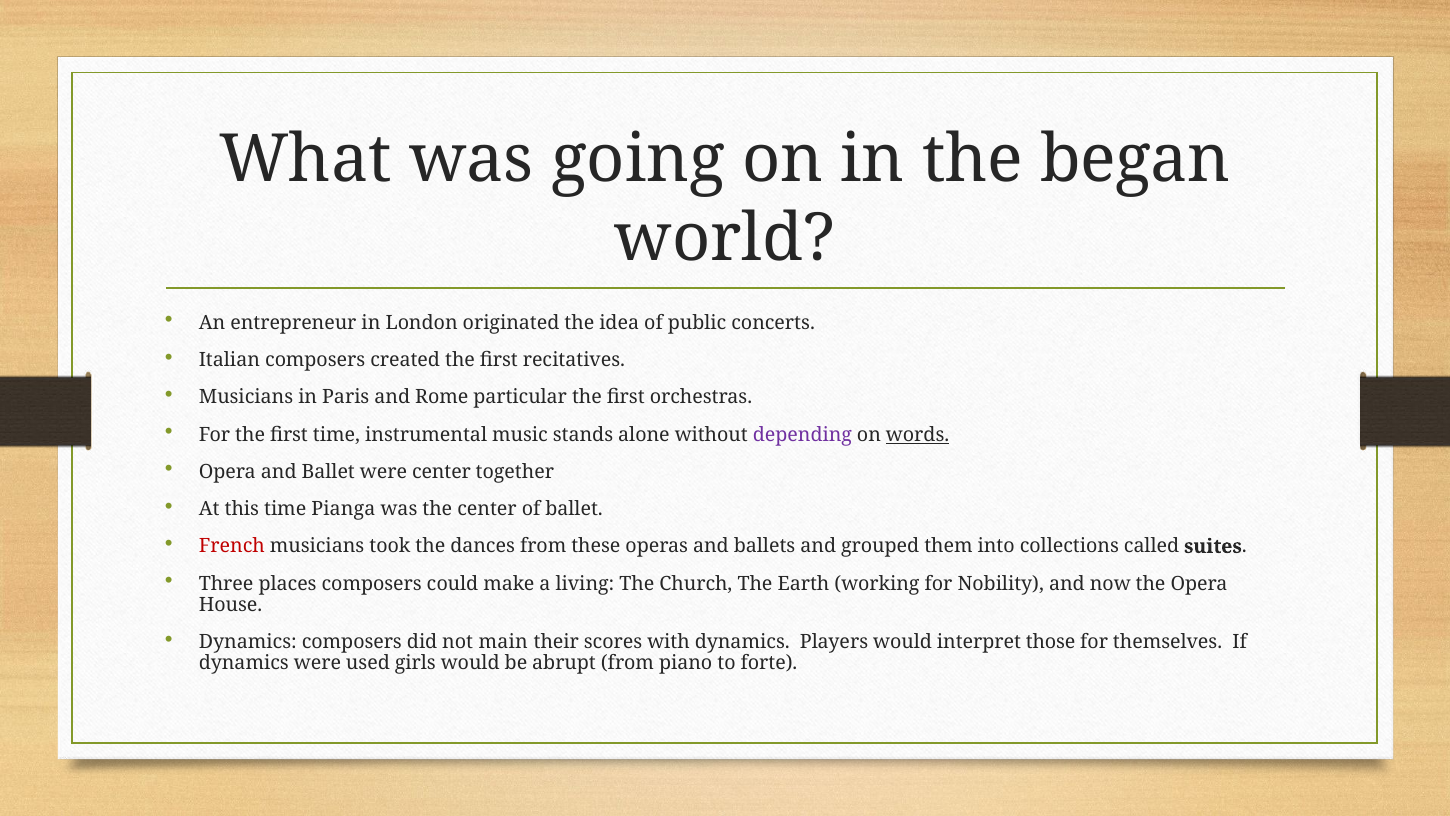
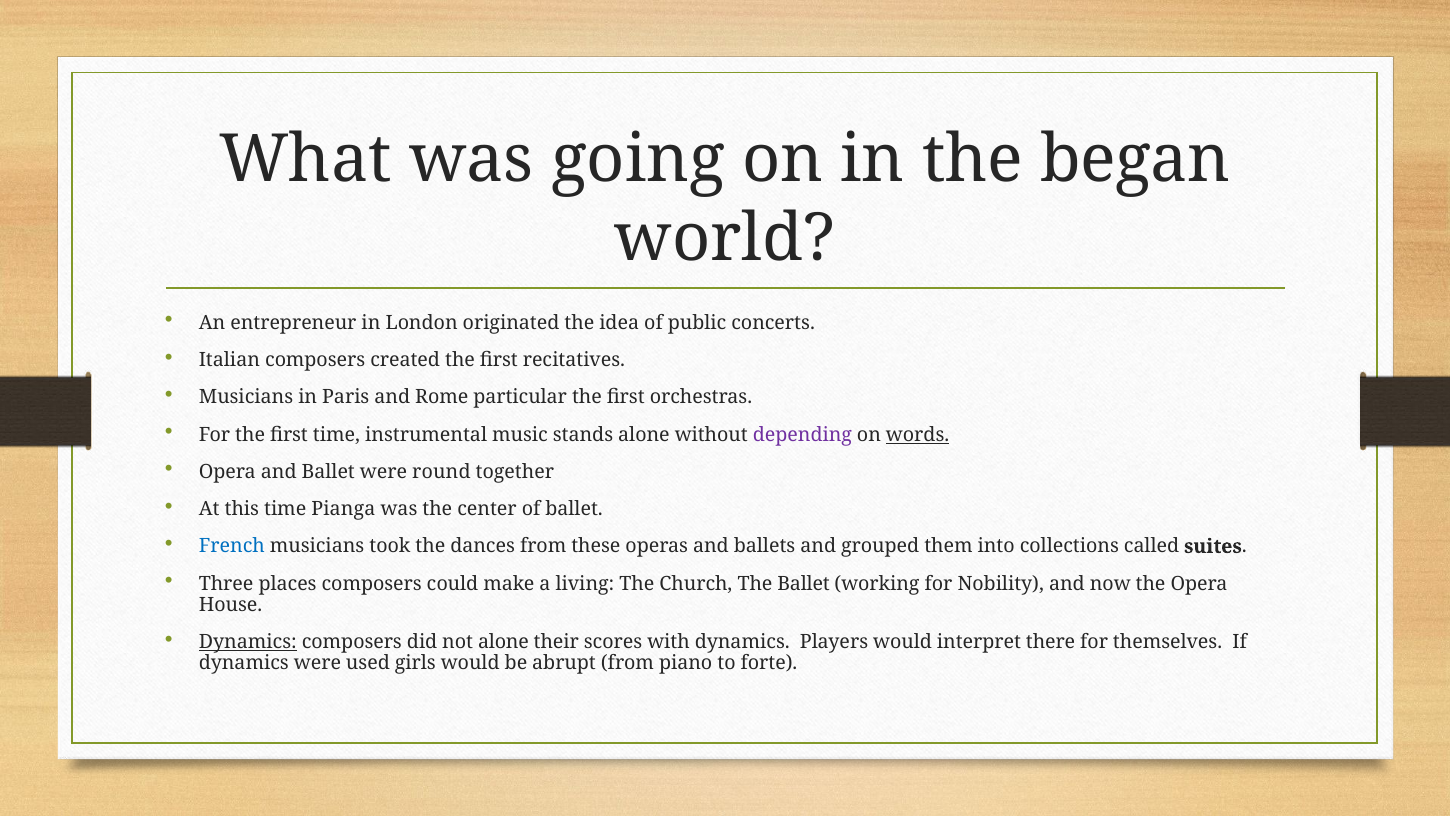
were center: center -> round (441, 472)
French colour: red -> blue (232, 546)
The Earth: Earth -> Ballet (804, 583)
Dynamics underline: none -> present (248, 642)
not main: main -> alone (503, 642)
those: those -> there (1051, 642)
